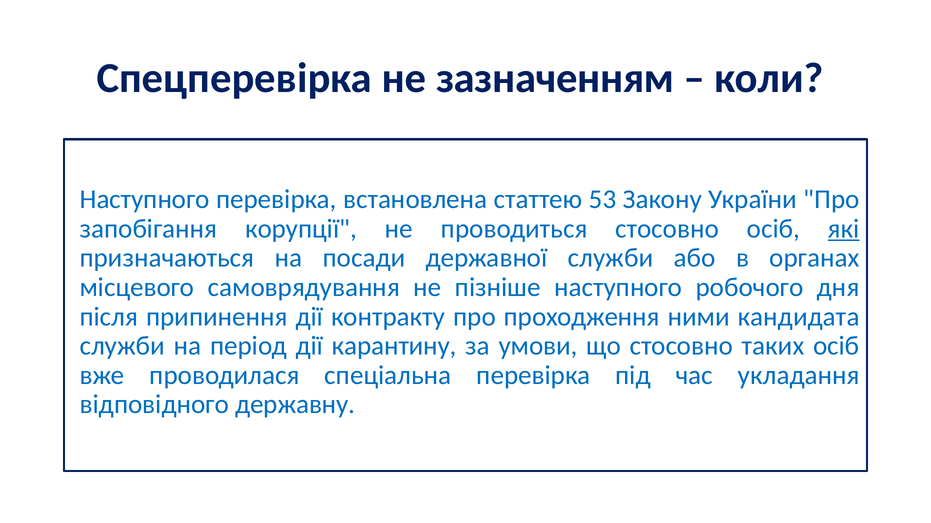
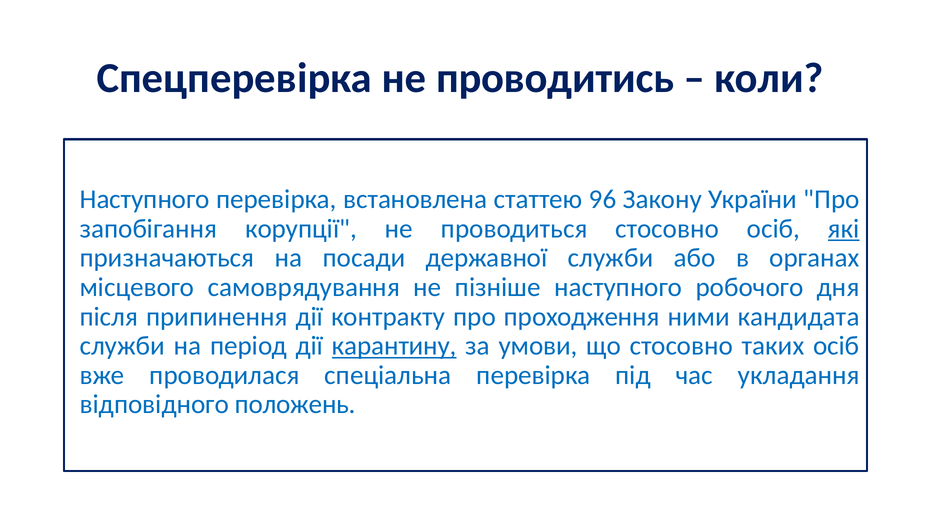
зазначенням: зазначенням -> проводитись (555, 78)
53: 53 -> 96 (603, 200)
карантину underline: none -> present (394, 346)
державну: державну -> положень (295, 405)
